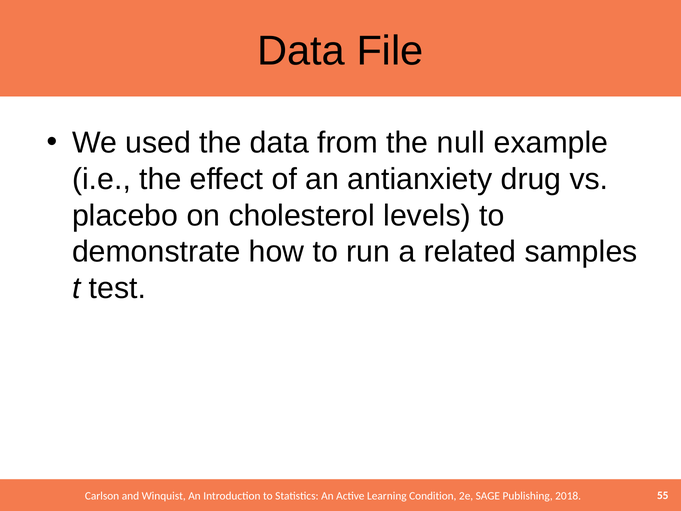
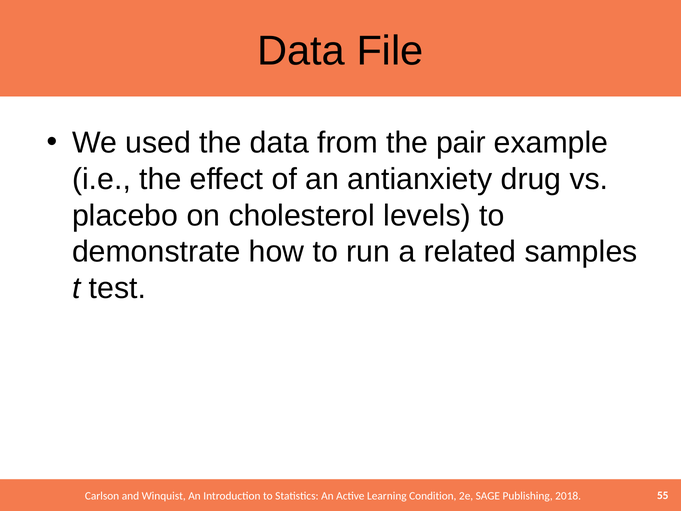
null: null -> pair (461, 143)
